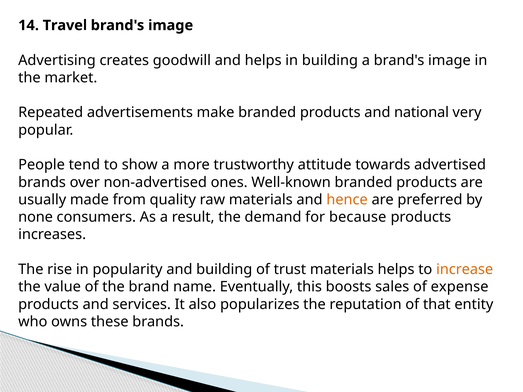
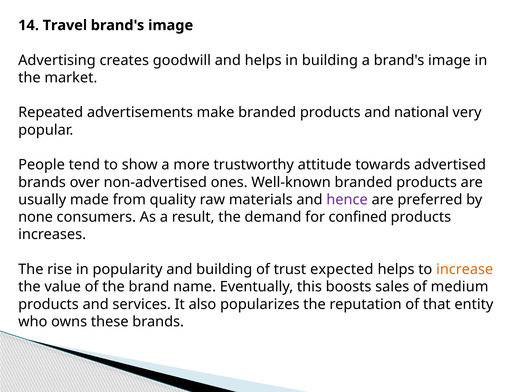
hence colour: orange -> purple (347, 200)
because: because -> confined (358, 217)
trust materials: materials -> expected (342, 270)
expense: expense -> medium (460, 287)
